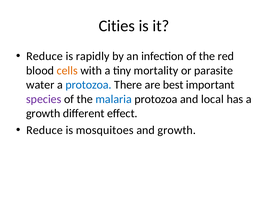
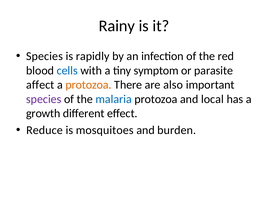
Cities: Cities -> Rainy (117, 26)
Reduce: Reduce -> Species (45, 56)
cells colour: orange -> blue (67, 71)
mortality: mortality -> symptom (156, 71)
water: water -> affect (40, 85)
protozoa colour: blue -> orange (89, 85)
best: best -> also (173, 85)
and growth: growth -> burden (177, 130)
